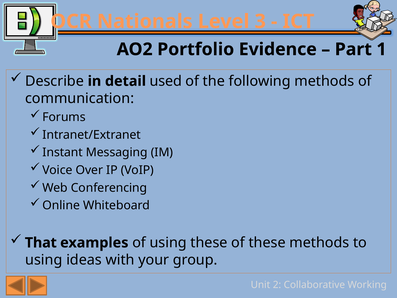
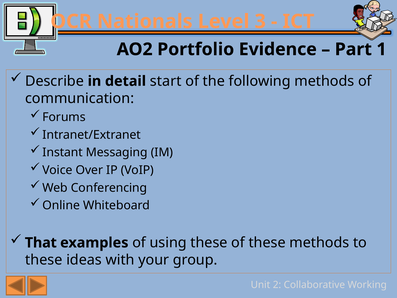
used: used -> start (166, 81)
using: using -> these (44, 260)
